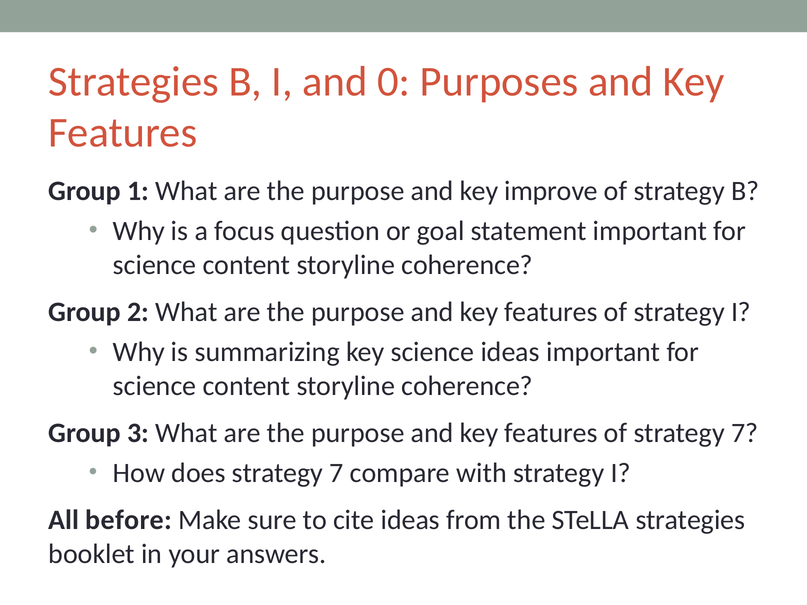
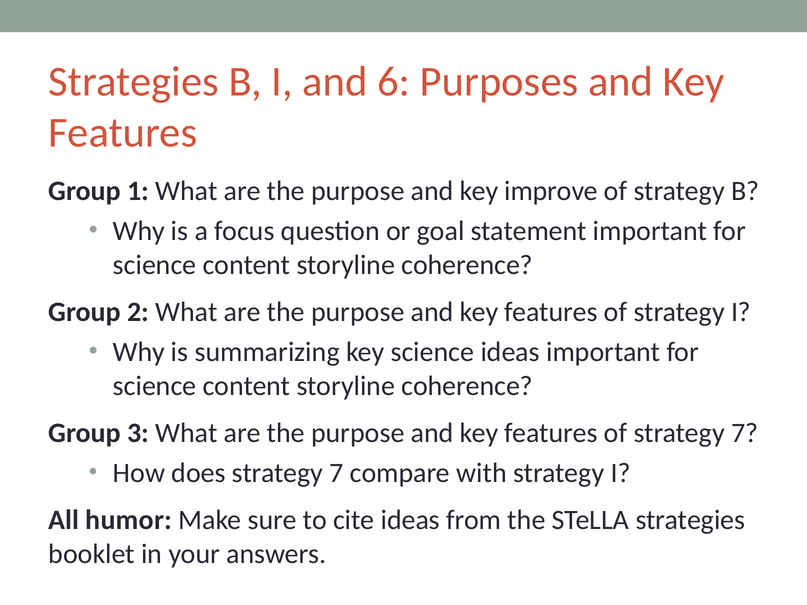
0: 0 -> 6 (394, 82)
before: before -> humor (129, 520)
